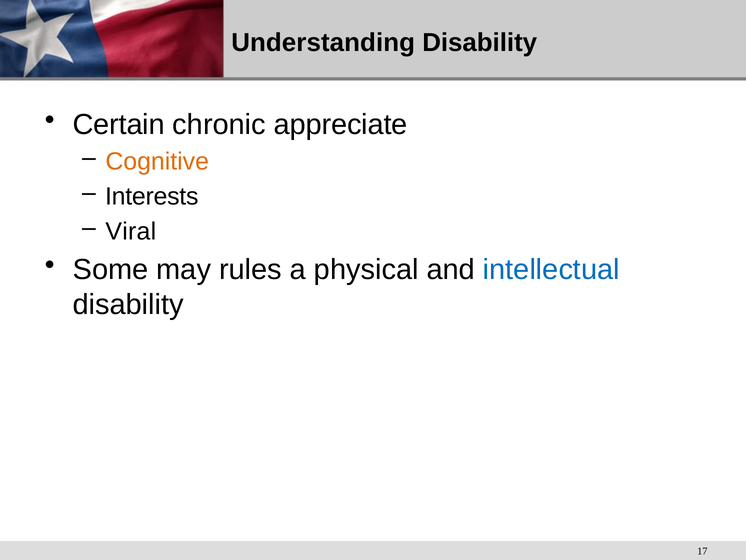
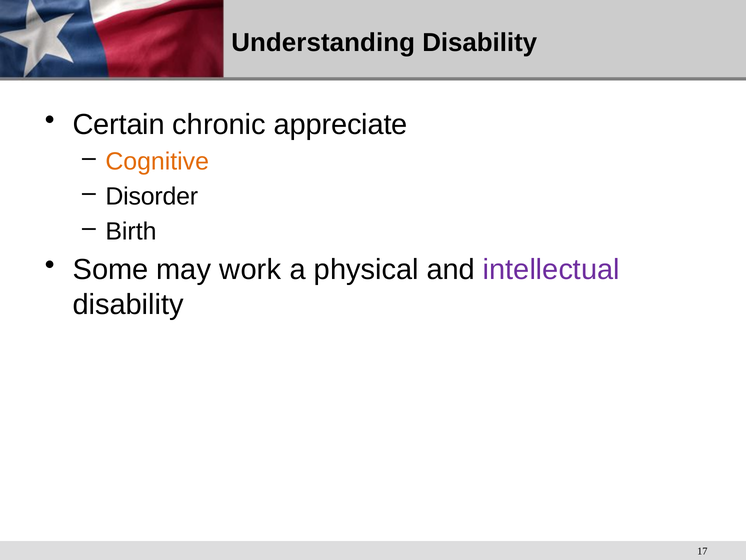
Interests: Interests -> Disorder (152, 196)
Viral: Viral -> Birth (131, 231)
rules: rules -> work (250, 270)
intellectual colour: blue -> purple (551, 270)
